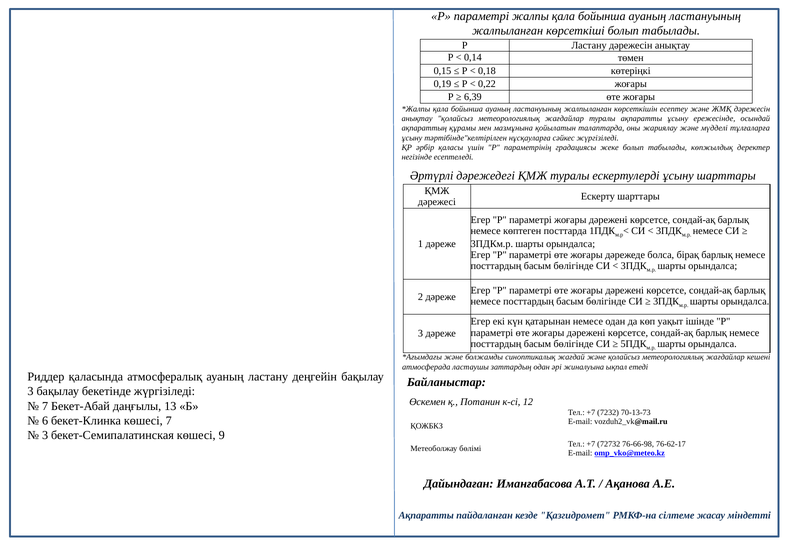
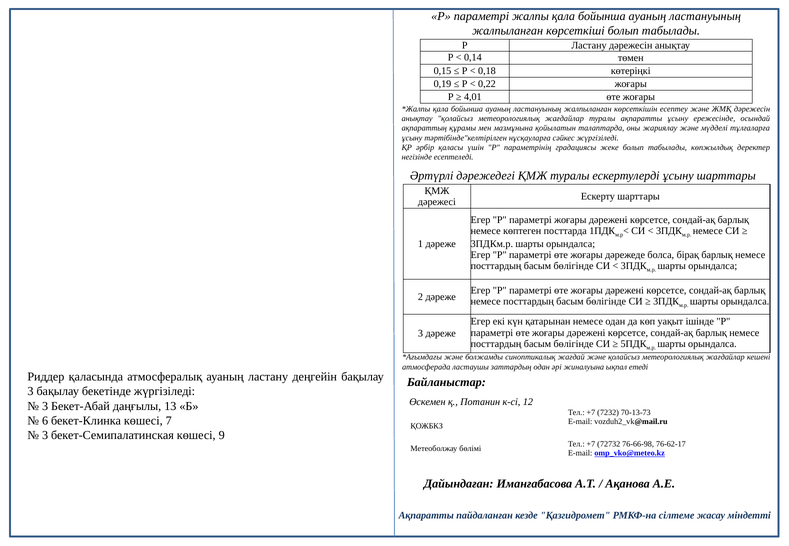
6,39: 6,39 -> 4,01 (473, 97)
7: 7 -> 3 (45, 406)
